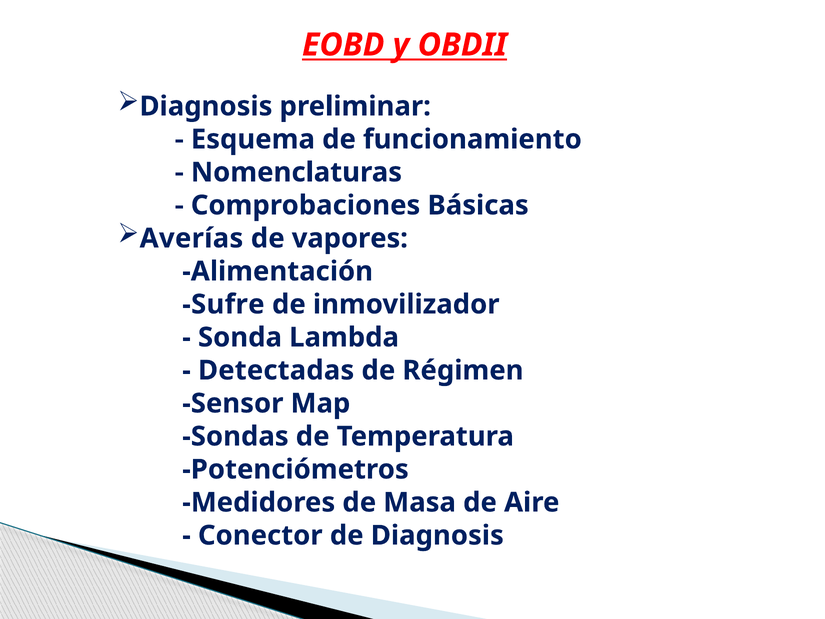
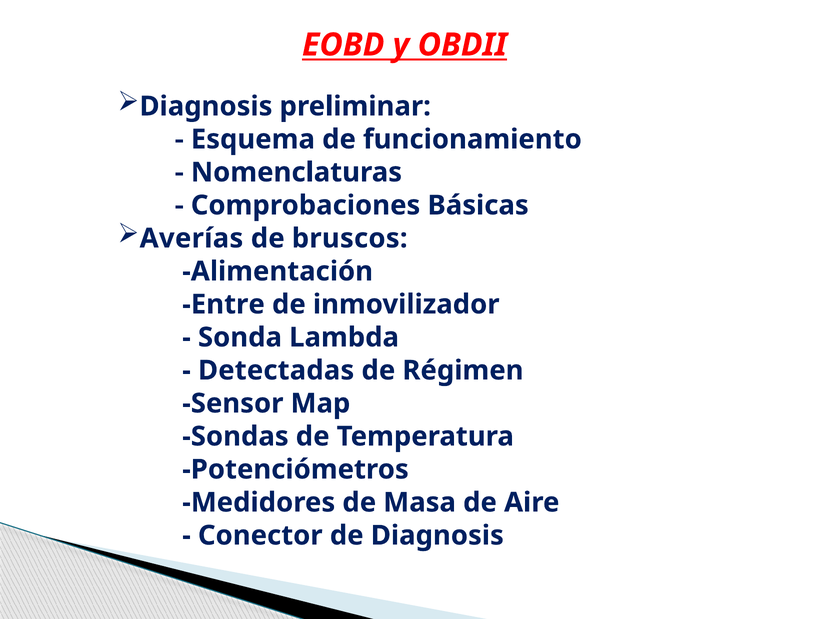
vapores: vapores -> bruscos (350, 238)
Sufre: Sufre -> Entre (223, 304)
